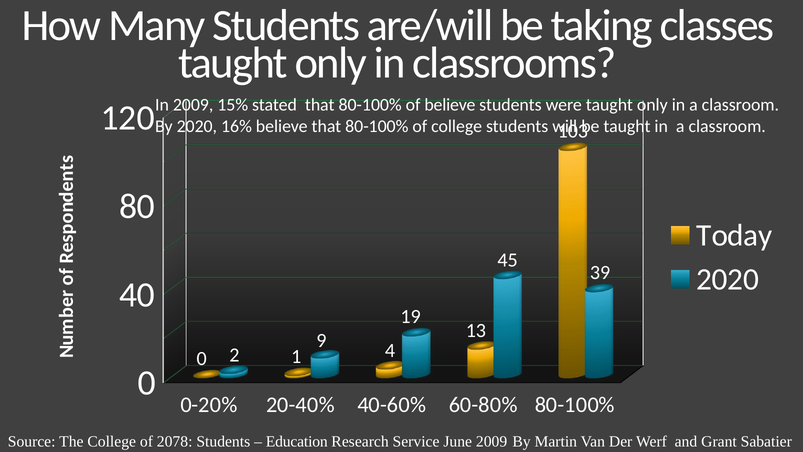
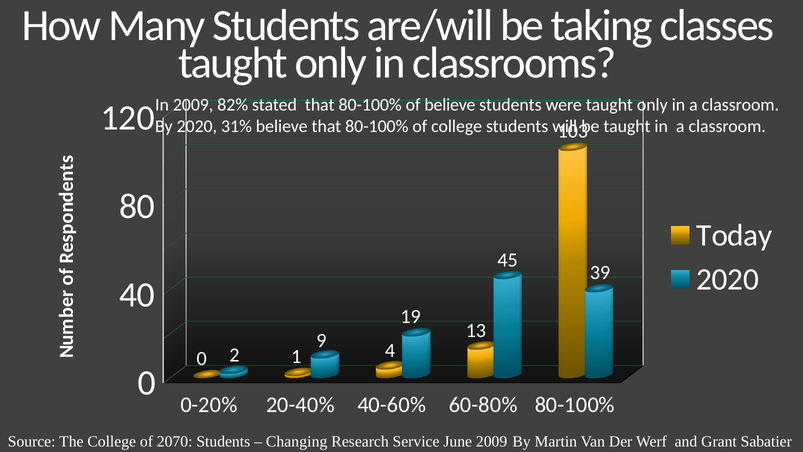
15%: 15% -> 82% (233, 105)
16%: 16% -> 31% (236, 126)
2078: 2078 -> 2070 (175, 441)
Education: Education -> Changing (297, 441)
